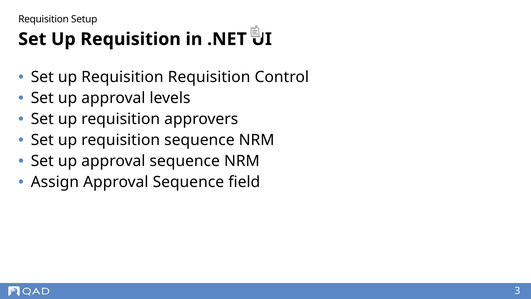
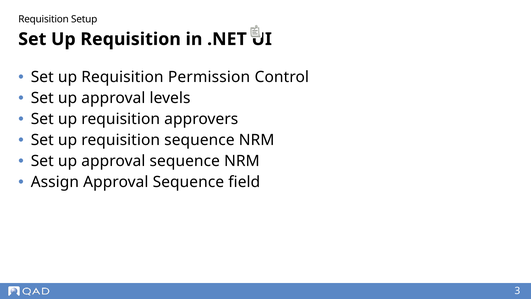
Requisition Requisition: Requisition -> Permission (209, 77)
